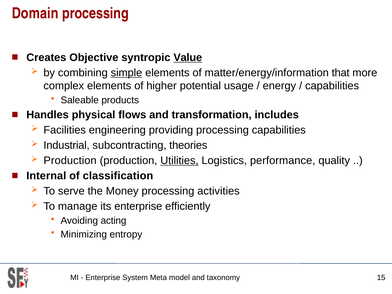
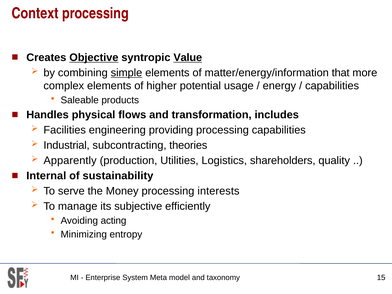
Domain: Domain -> Context (35, 13)
Objective underline: none -> present (94, 58)
Production: Production -> Apparently (70, 161)
Utilities underline: present -> none (179, 161)
performance: performance -> shareholders (283, 161)
classification: classification -> sustainability (118, 176)
activities: activities -> interests (218, 191)
its enterprise: enterprise -> subjective (138, 206)
